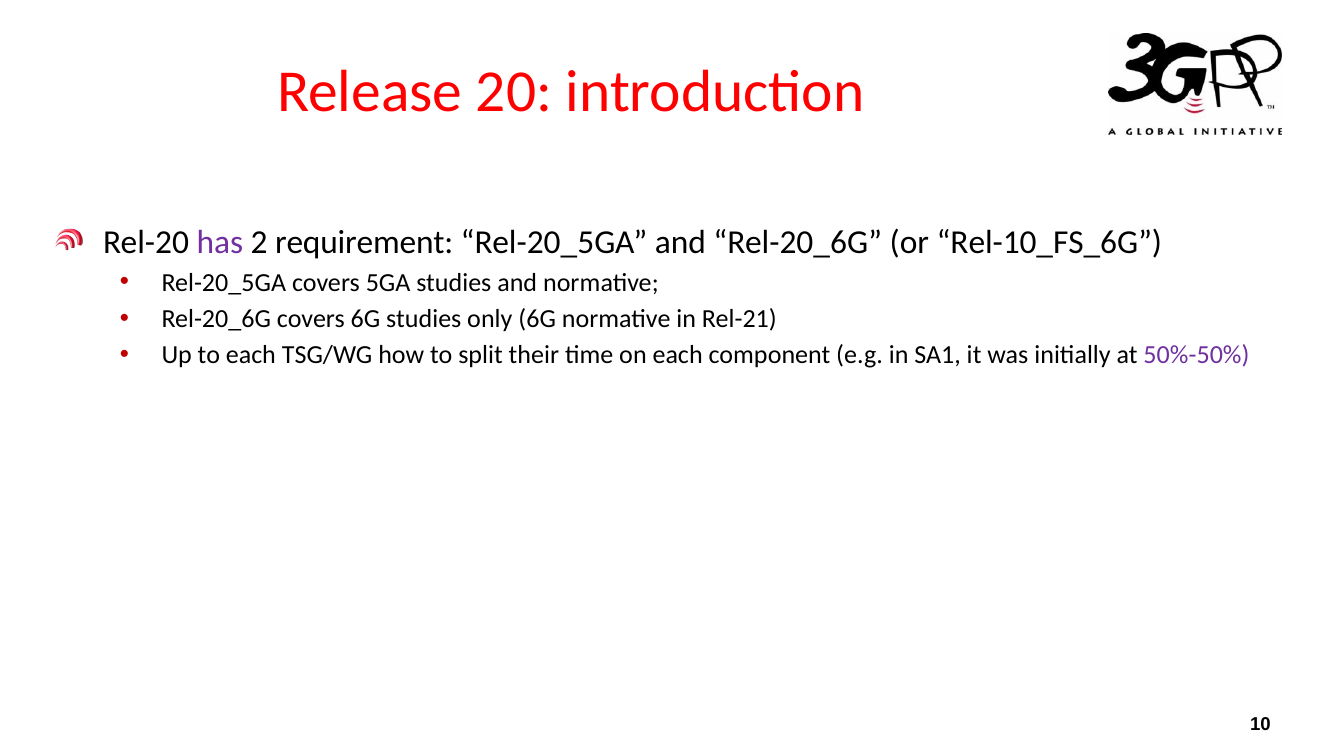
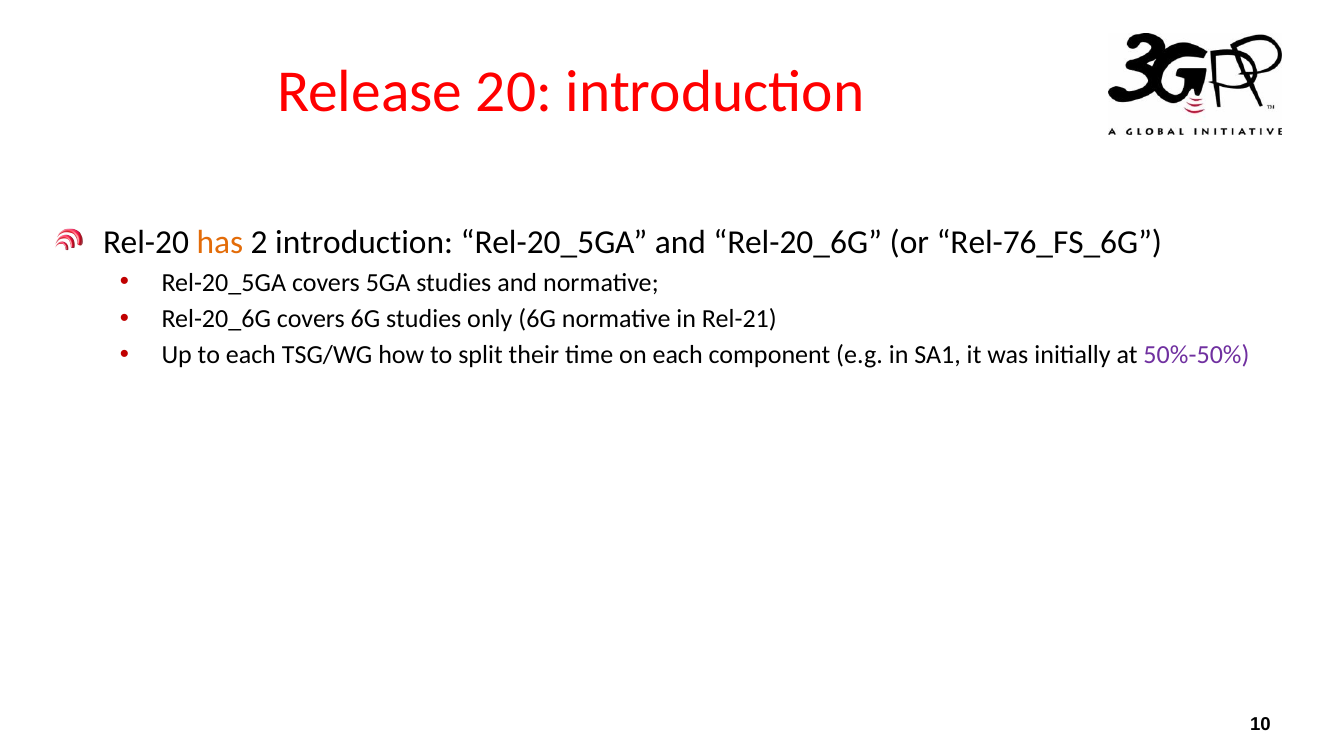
has colour: purple -> orange (220, 242)
2 requirement: requirement -> introduction (364, 242)
Rel-10_FS_6G: Rel-10_FS_6G -> Rel-76_FS_6G (1049, 242)
